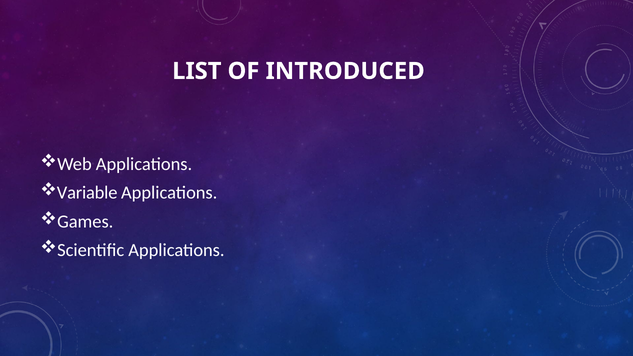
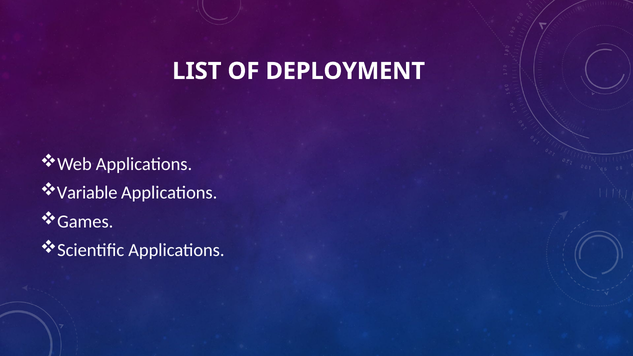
INTRODUCED: INTRODUCED -> DEPLOYMENT (345, 71)
